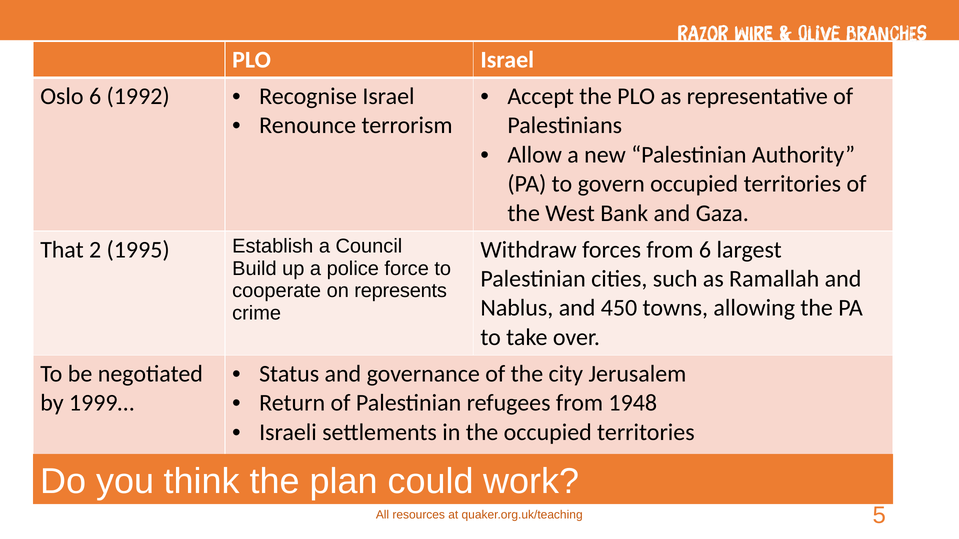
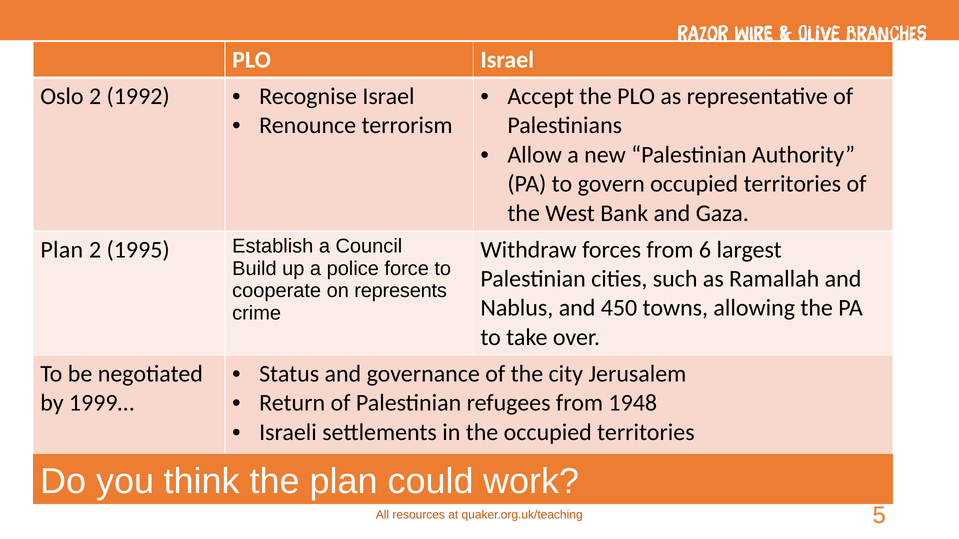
Oslo 6: 6 -> 2 (95, 96)
That: That -> Plan (62, 250)
